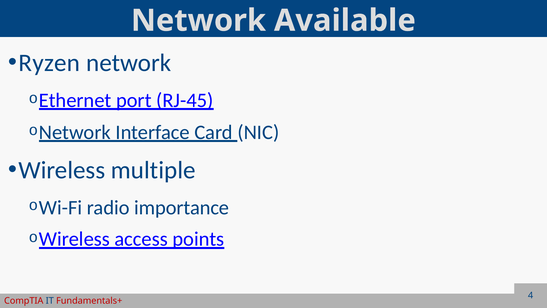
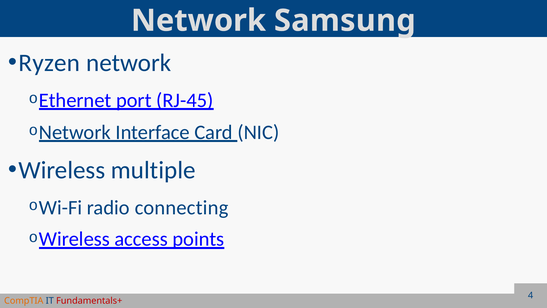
Available: Available -> Samsung (345, 21)
importance: importance -> connecting (182, 207)
CompTIA colour: red -> orange (24, 300)
